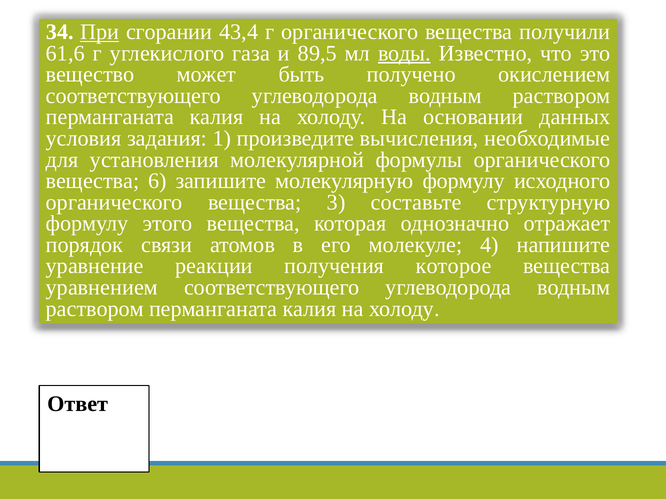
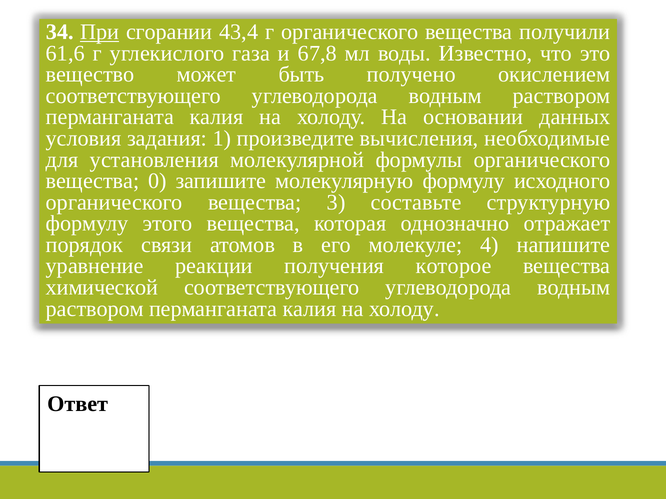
89,5: 89,5 -> 67,8 (317, 53)
воды underline: present -> none (404, 53)
6: 6 -> 0 (157, 181)
уравнением: уравнением -> химической (102, 288)
